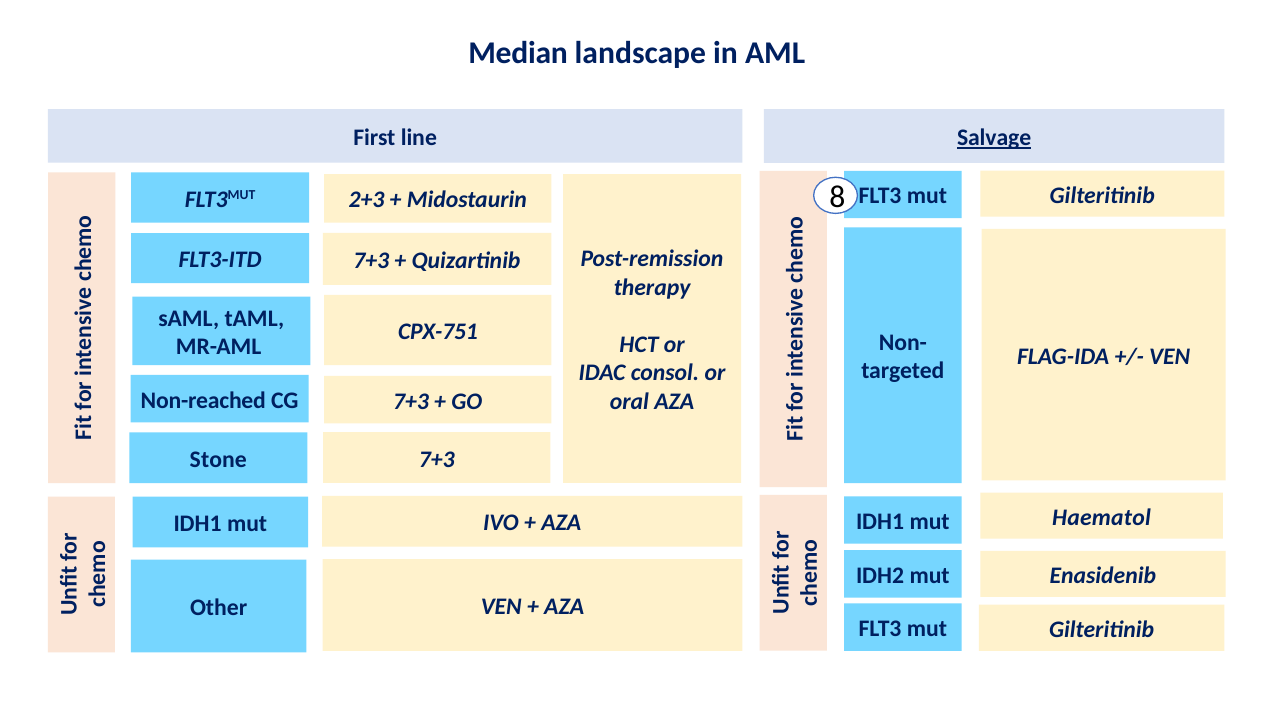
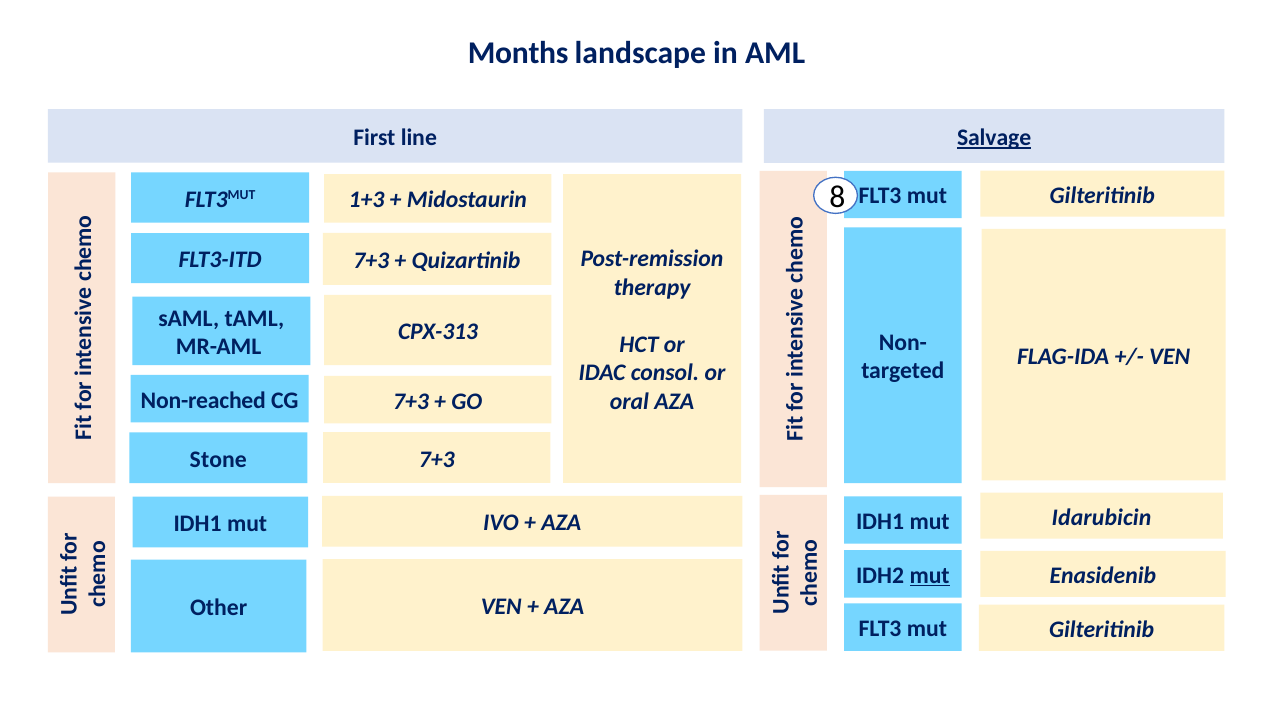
Median: Median -> Months (518, 53)
2+3: 2+3 -> 1+3 (366, 200)
CPX-751: CPX-751 -> CPX-313 (438, 332)
Haematol: Haematol -> Idarubicin (1102, 517)
mut underline: none -> present (930, 575)
